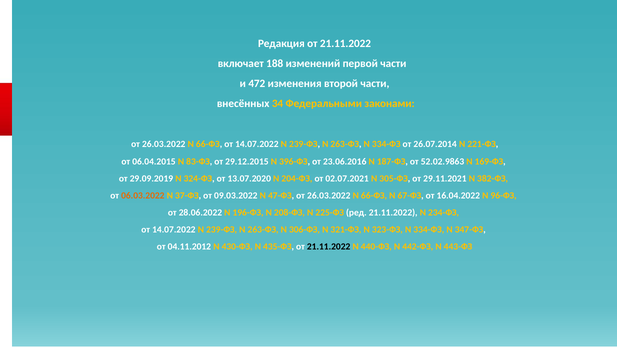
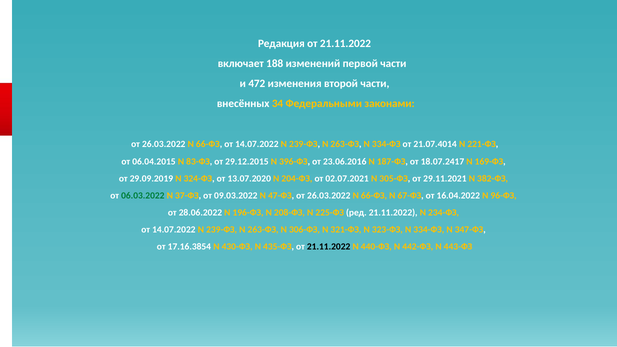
26.07.2014: 26.07.2014 -> 21.07.4014 (435, 144)
52.02.9863: 52.02.9863 -> 18.07.2417 (442, 162)
06.03.2022 colour: orange -> green (143, 196)
04.11.2012: 04.11.2012 -> 17.16.3854 (189, 247)
